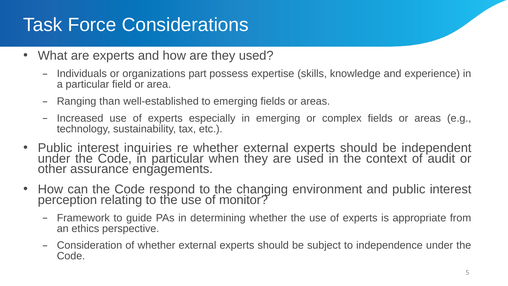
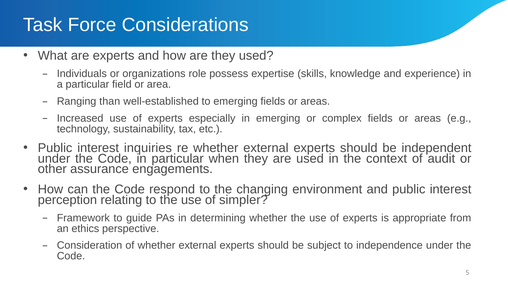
part: part -> role (197, 74)
monitor: monitor -> simpler (243, 200)
